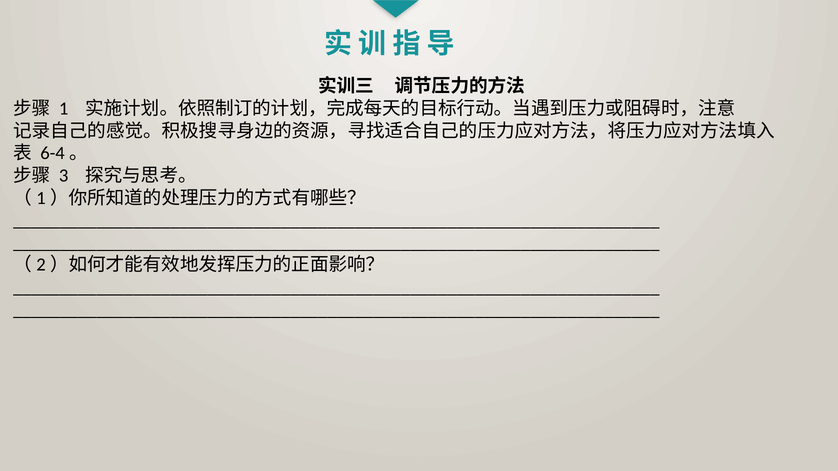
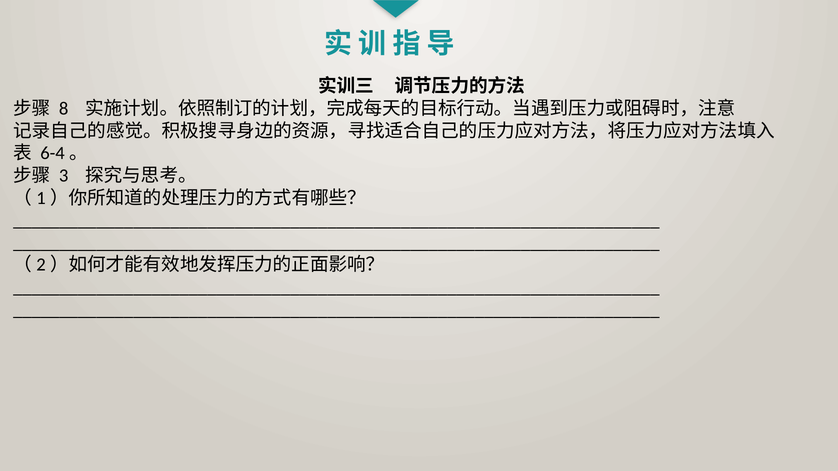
1: 1 -> 8 (64, 109)
